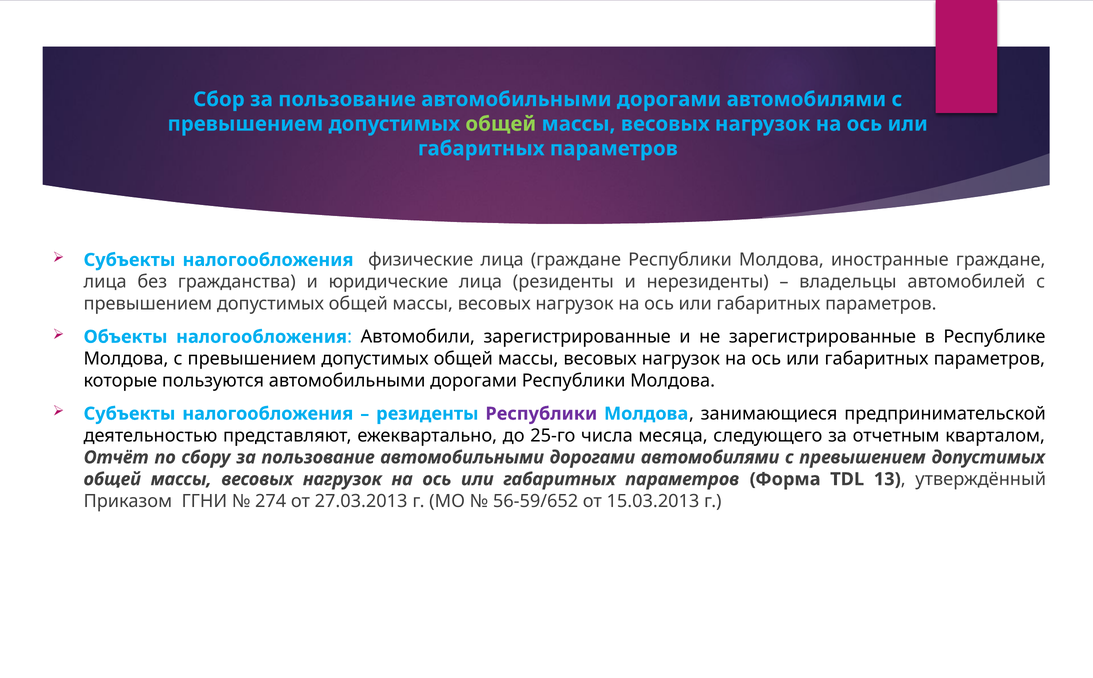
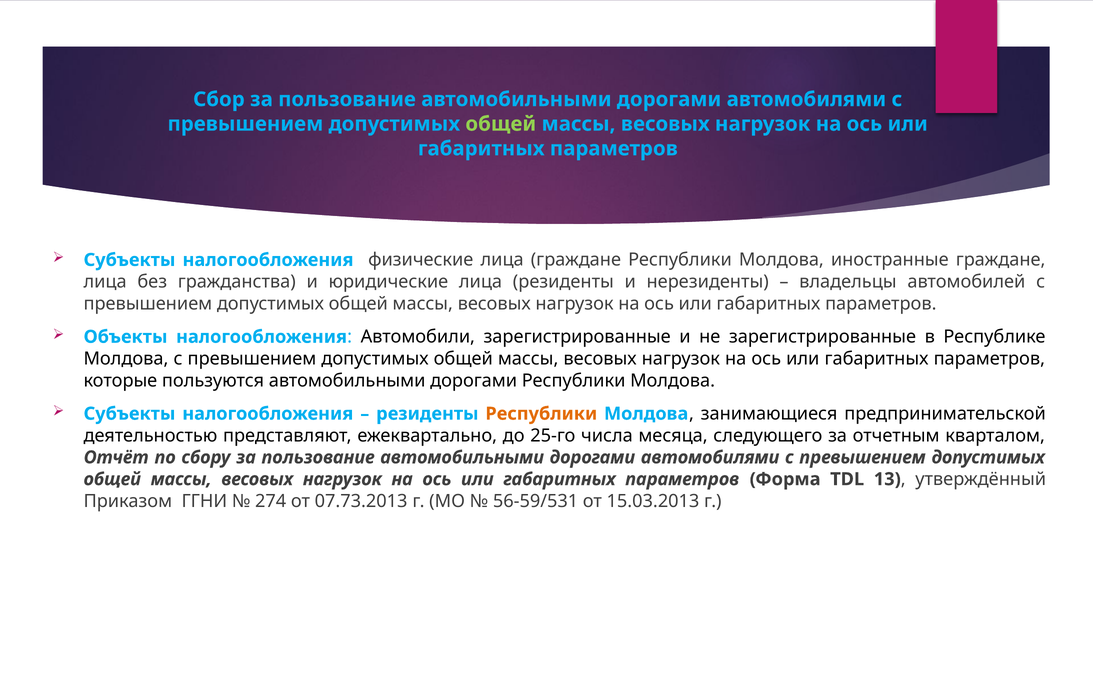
Республики colour: purple -> orange (541, 414)
27.03.2013: 27.03.2013 -> 07.73.2013 (361, 501)
56-59/652: 56-59/652 -> 56-59/531 (536, 501)
